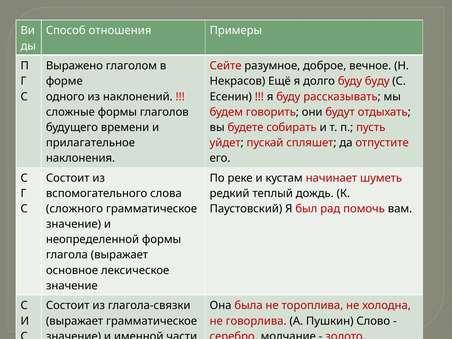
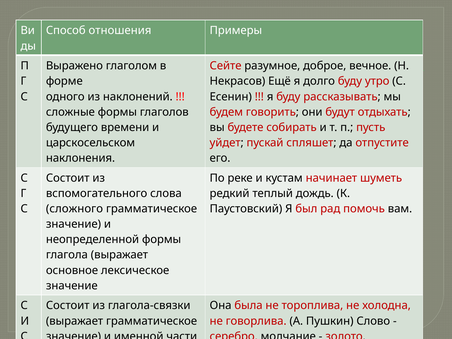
буду буду: буду -> утро (377, 81)
прилагательное: прилагательное -> царскосельском (90, 143)
